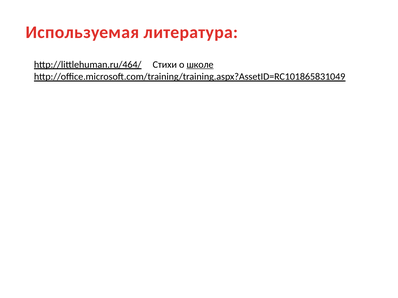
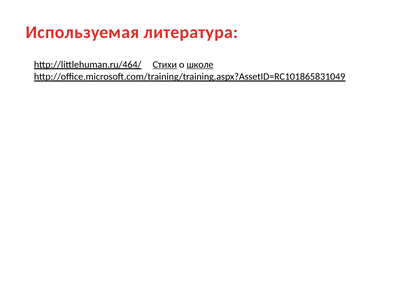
Стихи underline: none -> present (165, 65)
